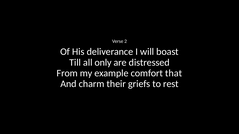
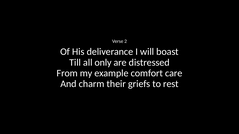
that: that -> care (174, 73)
